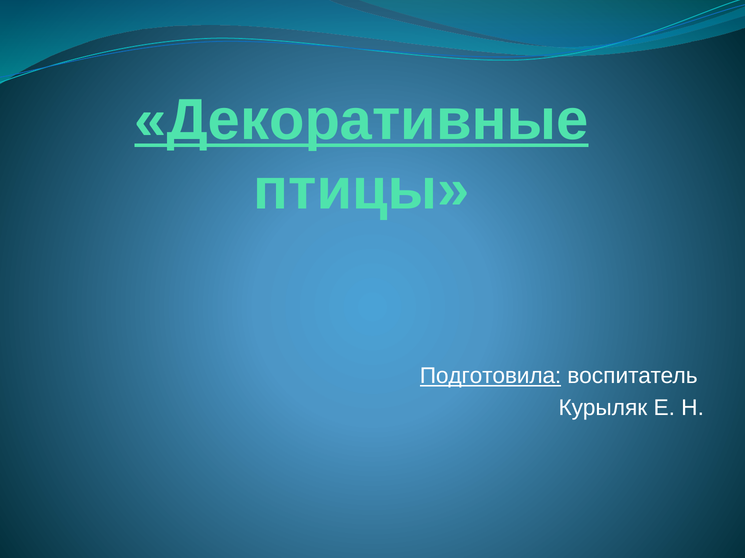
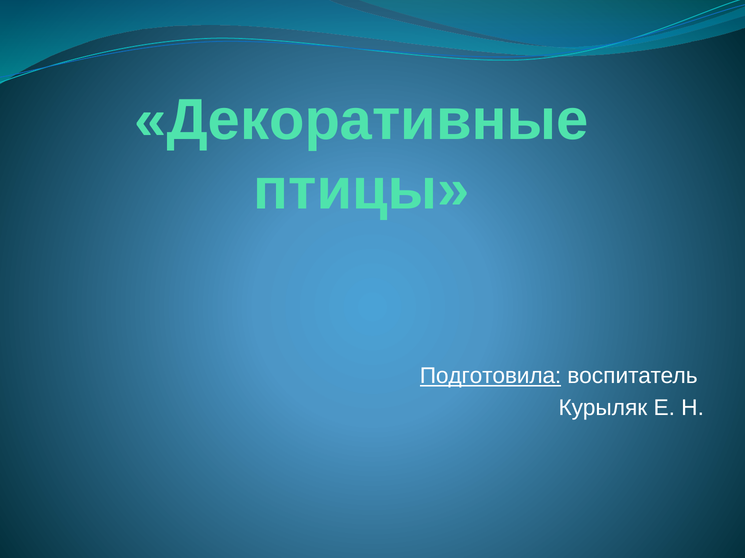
Декоративные underline: present -> none (361, 120)
